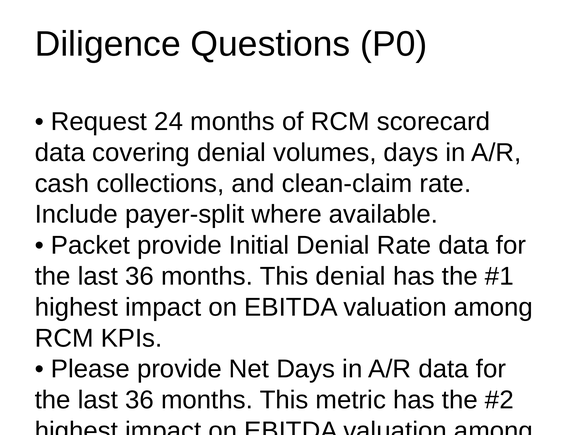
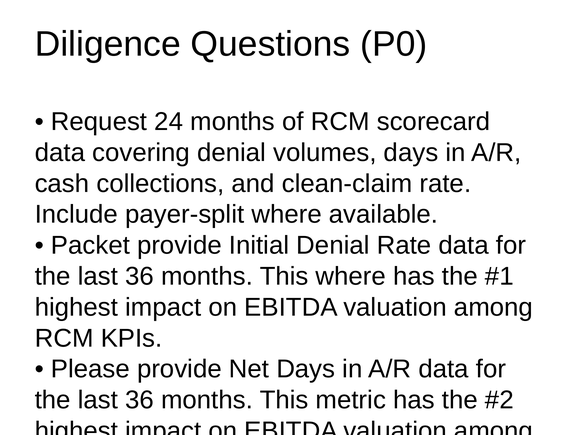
This denial: denial -> where (351, 277)
